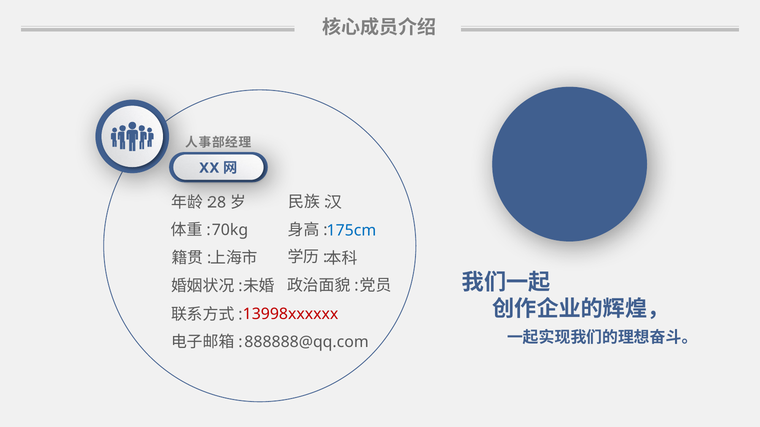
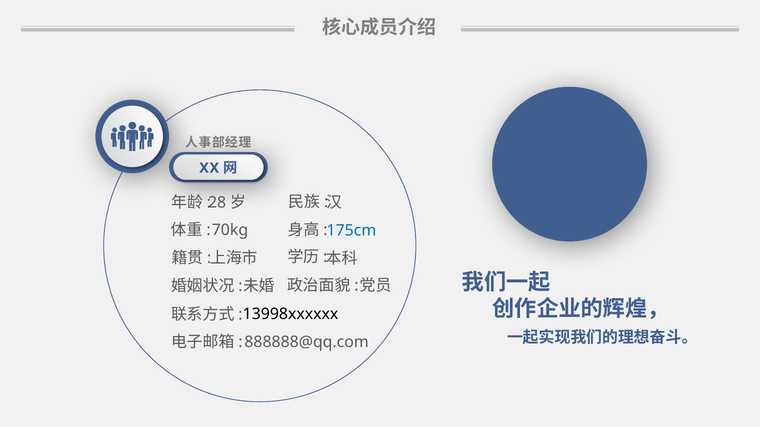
13998xxxxxx colour: red -> black (291, 315)
